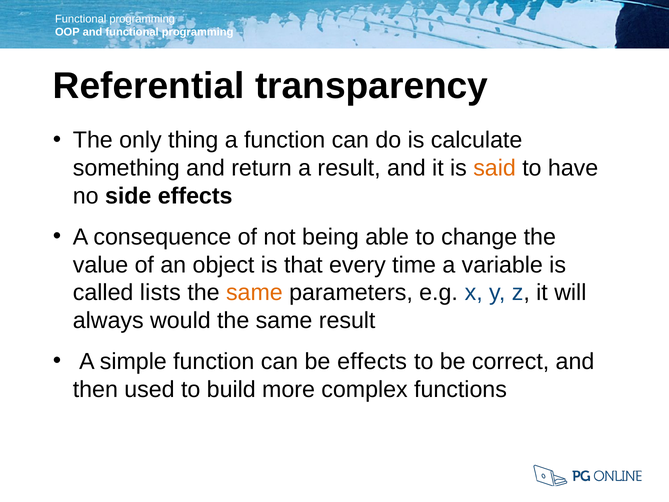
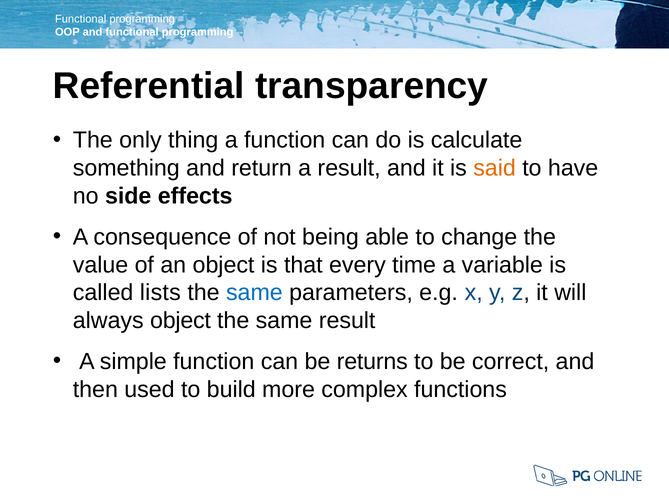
same colour: orange -> blue (254, 293)
always would: would -> object (181, 320)
be effects: effects -> returns (372, 361)
